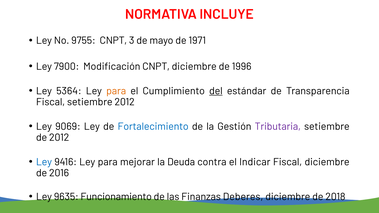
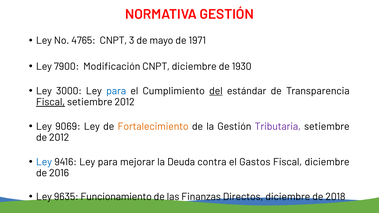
NORMATIVA INCLUYE: INCLUYE -> GESTIÓN (227, 14)
9755: 9755 -> 4765 (83, 41)
1996: 1996 -> 1930 (242, 66)
5364: 5364 -> 3000 (69, 91)
para colour: orange -> blue (116, 91)
Fiscal underline: none -> present (51, 102)
Fortalecimiento colour: blue -> orange (153, 127)
Indicar: Indicar -> Gastos (255, 162)
Deberes: Deberes -> Directos (243, 197)
